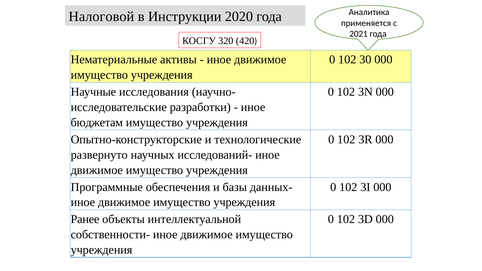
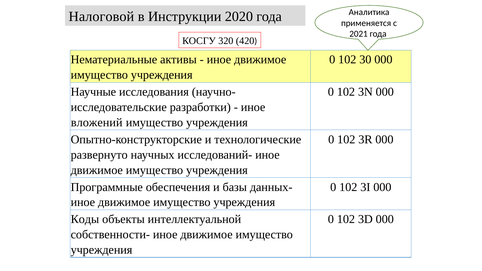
бюджетам: бюджетам -> вложений (97, 123)
Ранее: Ранее -> Коды (85, 219)
